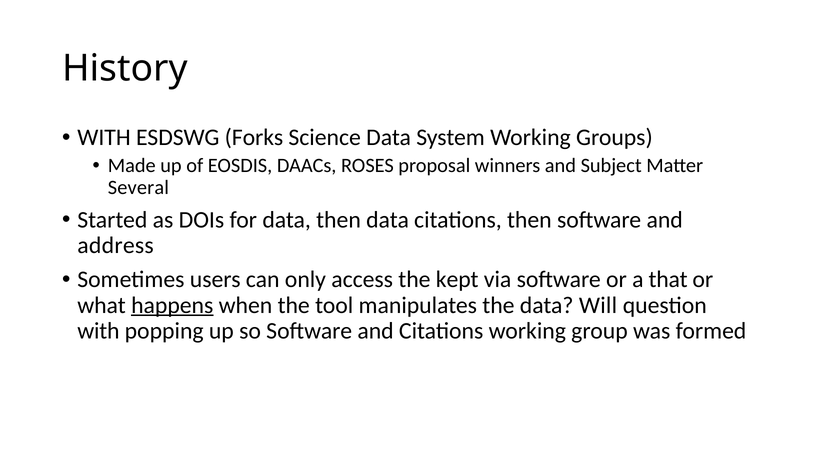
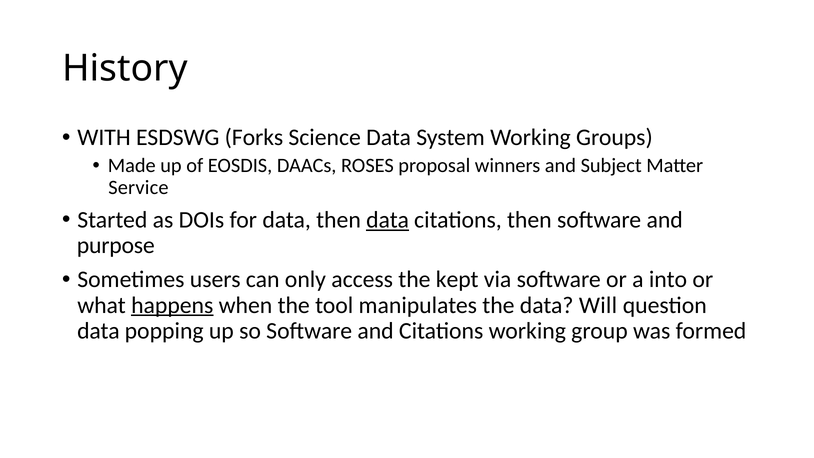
Several: Several -> Service (138, 188)
data underline: none -> present (388, 220)
address: address -> purpose (116, 245)
that: that -> into (668, 280)
with: with -> data (98, 331)
